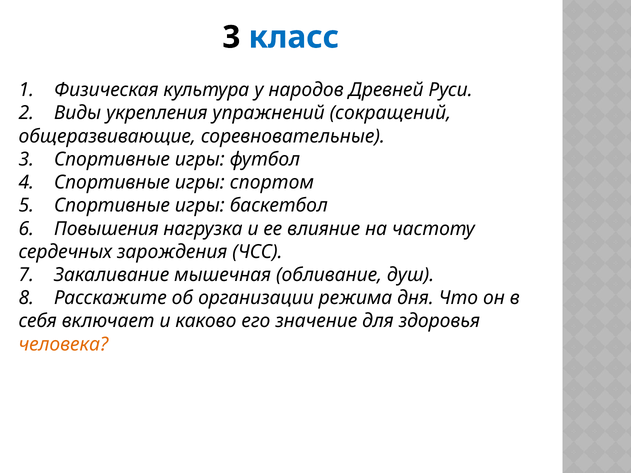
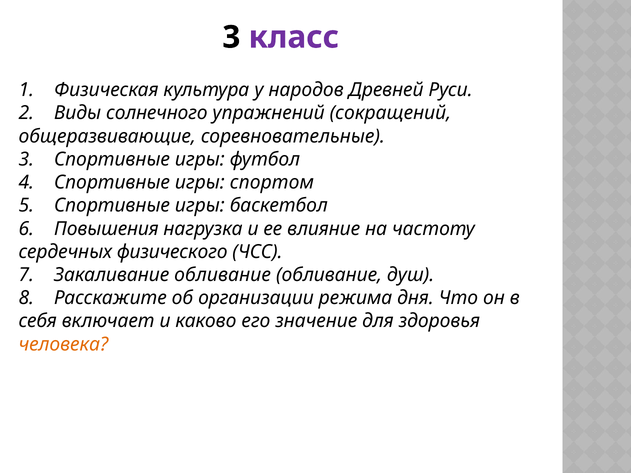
класс colour: blue -> purple (294, 37)
укрепления: укрепления -> солнечного (157, 113)
зарождения: зарождения -> физического (172, 252)
Закаливание мышечная: мышечная -> обливание (223, 275)
